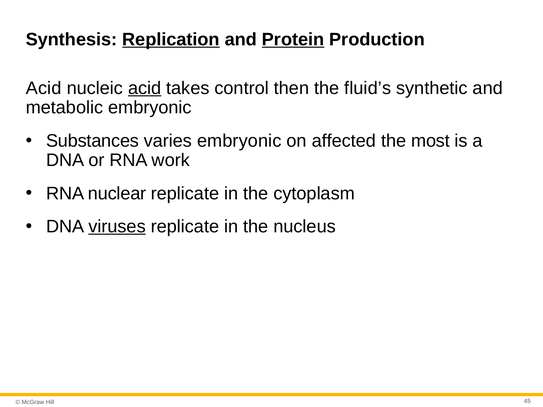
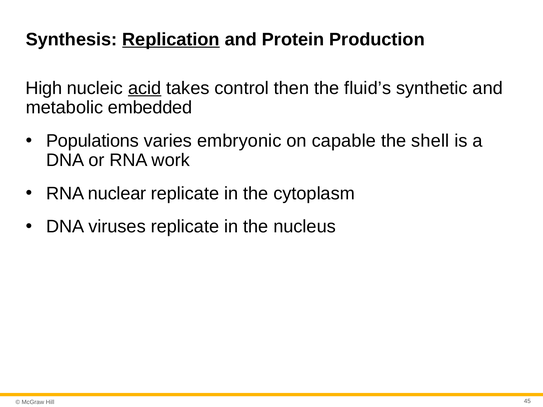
Protein underline: present -> none (293, 40)
Acid: Acid -> High (44, 88)
metabolic embryonic: embryonic -> embedded (150, 108)
Substances: Substances -> Populations (93, 141)
affected: affected -> capable (344, 141)
most: most -> shell (430, 141)
viruses underline: present -> none (117, 227)
